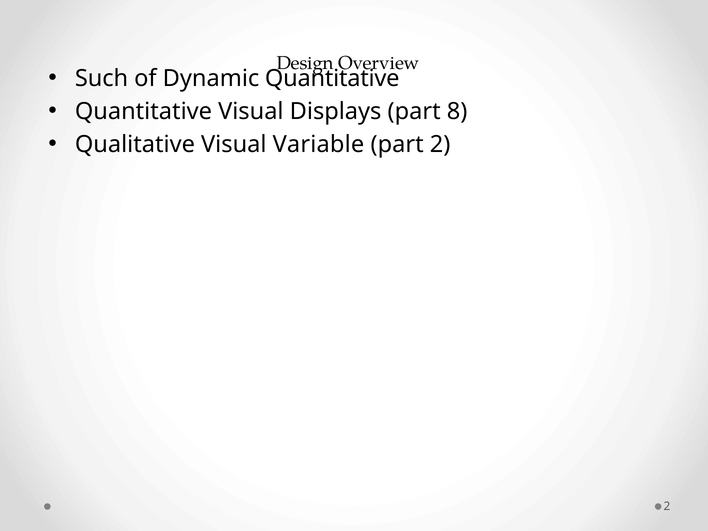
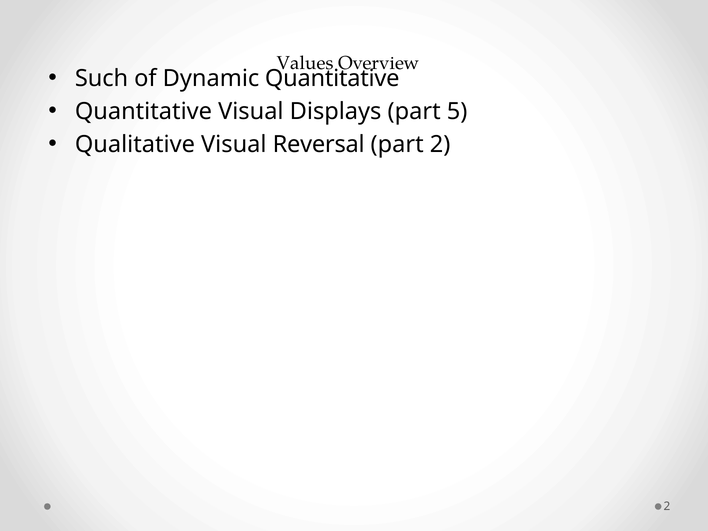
Design: Design -> Values (305, 63)
8: 8 -> 5 (457, 111)
Variable: Variable -> Reversal (319, 144)
